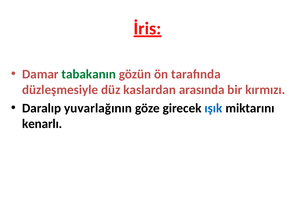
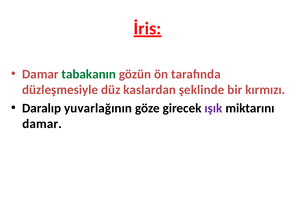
arasında: arasında -> şeklinde (202, 90)
ışık colour: blue -> purple (213, 108)
kenarlı: kenarlı -> damar (42, 124)
